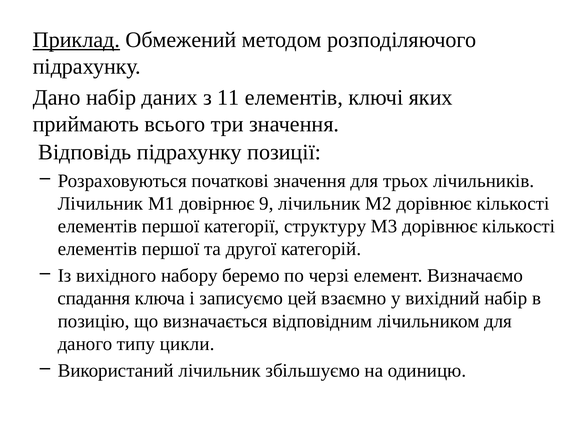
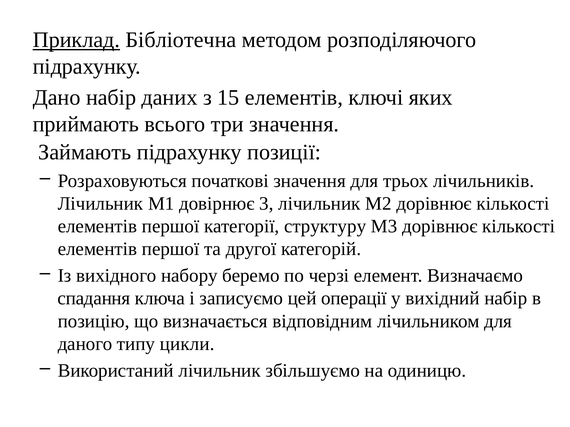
Обмежений: Обмежений -> Бібліотечна (181, 40)
11: 11 -> 15 (228, 98)
Відповідь: Відповідь -> Займають (85, 152)
9: 9 -> 3 (266, 204)
взаємно: взаємно -> операції (354, 299)
